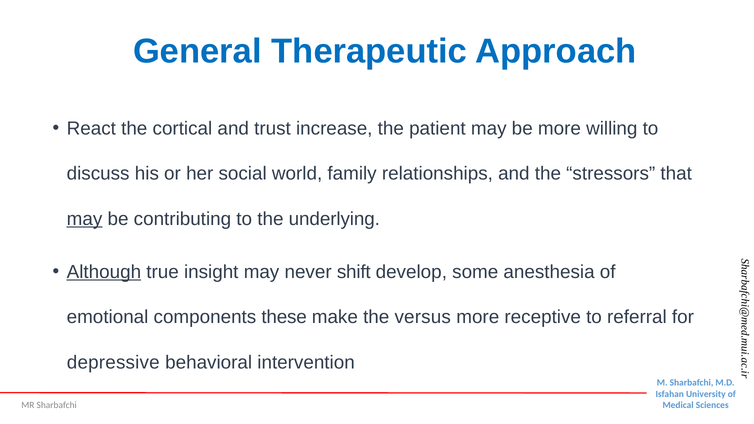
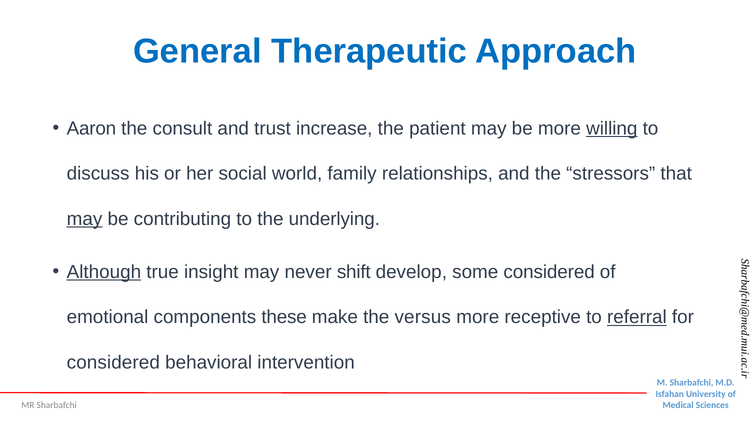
React: React -> Aaron (91, 129)
cortical: cortical -> consult (182, 129)
willing underline: none -> present (612, 129)
some anesthesia: anesthesia -> considered (549, 272)
referral underline: none -> present (637, 317)
depressive: depressive -> considered (113, 363)
